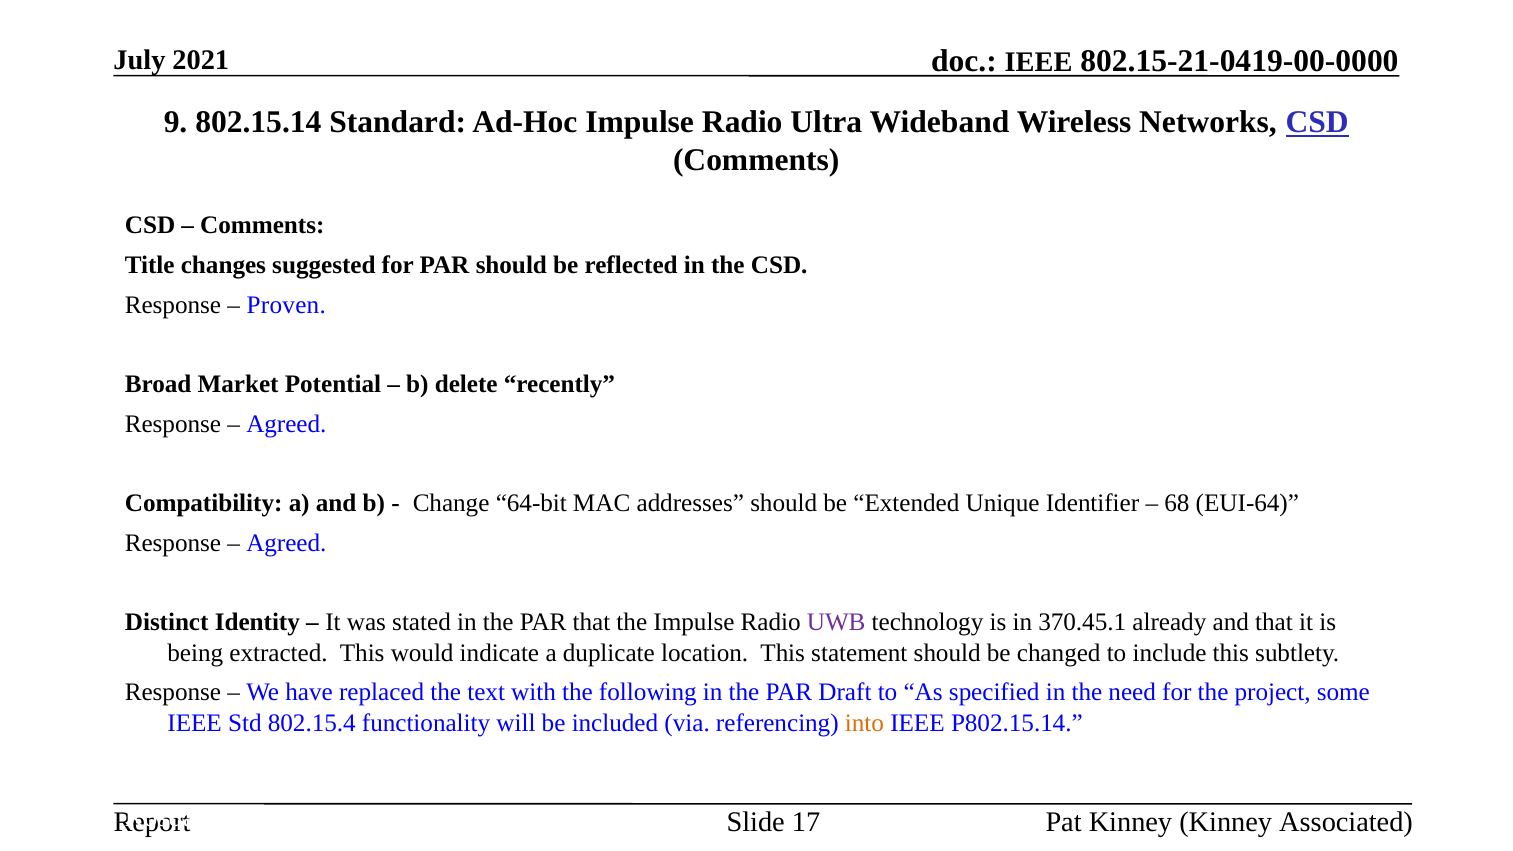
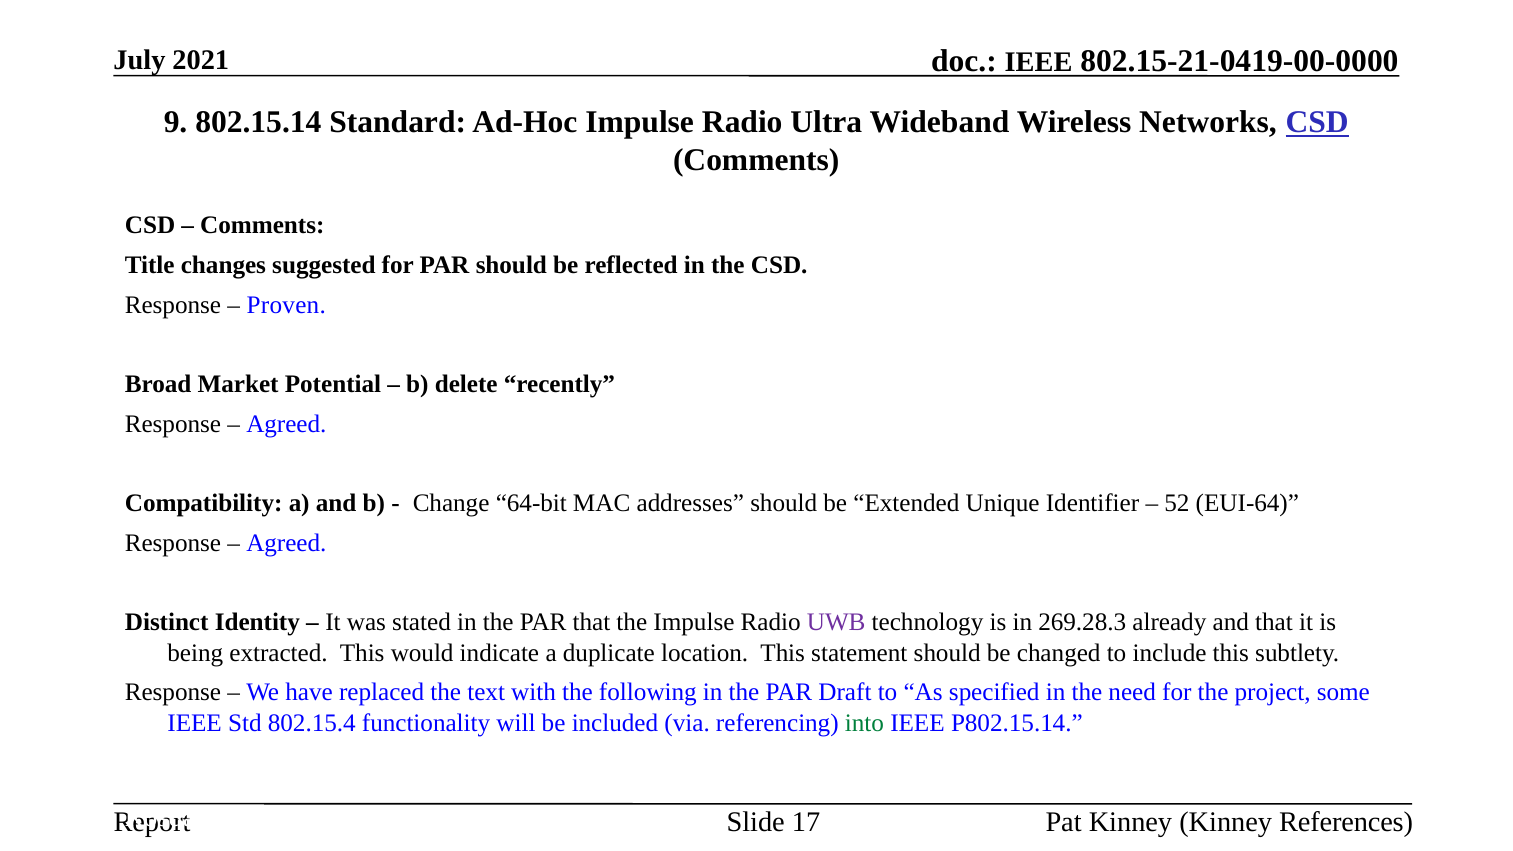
68: 68 -> 52 (1177, 504)
370.45.1: 370.45.1 -> 269.28.3 (1082, 623)
into colour: orange -> green (864, 723)
Associated: Associated -> References (1346, 823)
